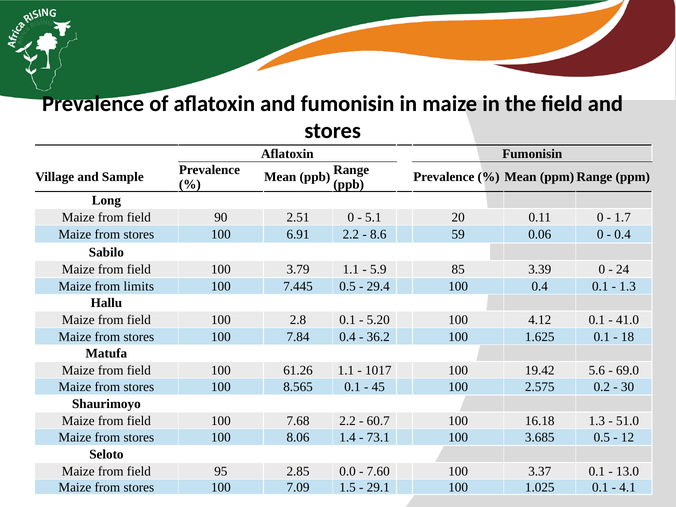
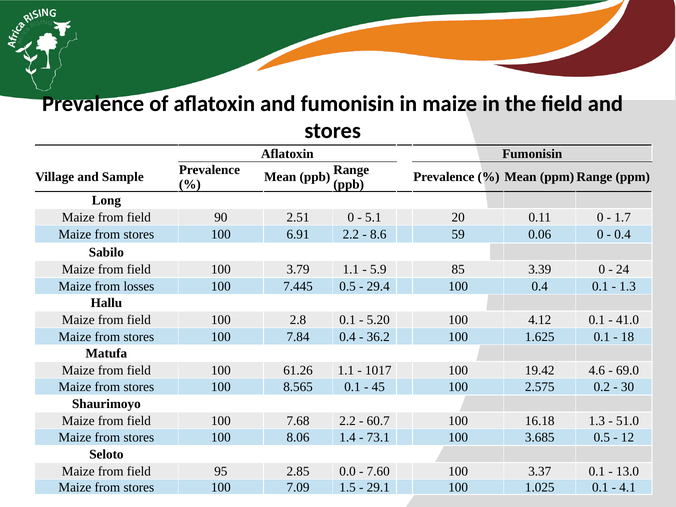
limits: limits -> losses (139, 286)
5.6: 5.6 -> 4.6 (597, 370)
